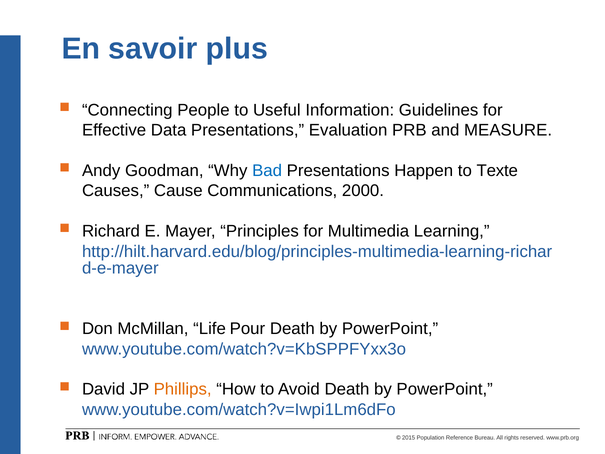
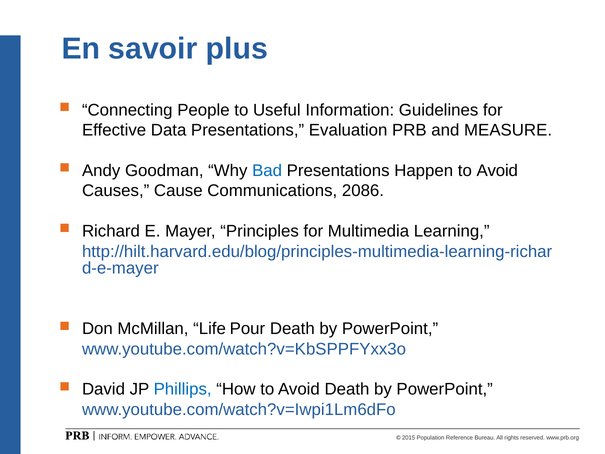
Happen to Texte: Texte -> Avoid (497, 171)
2000: 2000 -> 2086 (363, 191)
Phillips colour: orange -> blue (183, 389)
